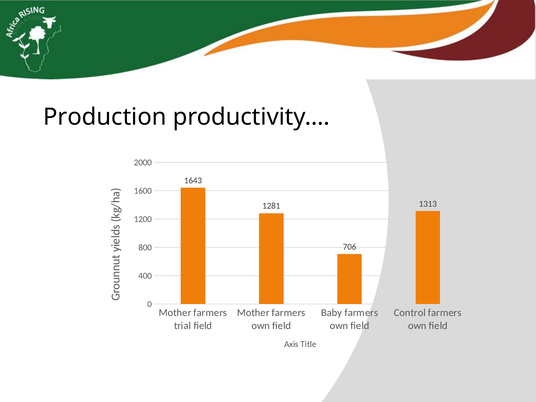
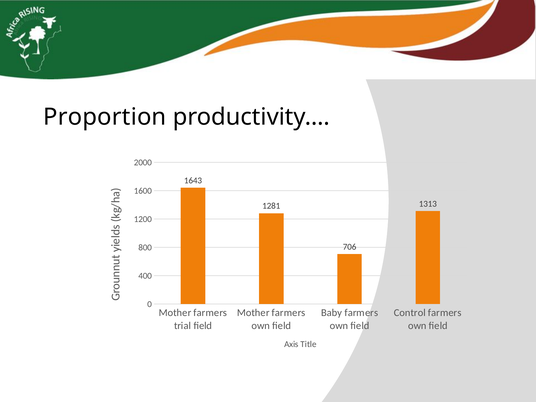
Production: Production -> Proportion (105, 117)
